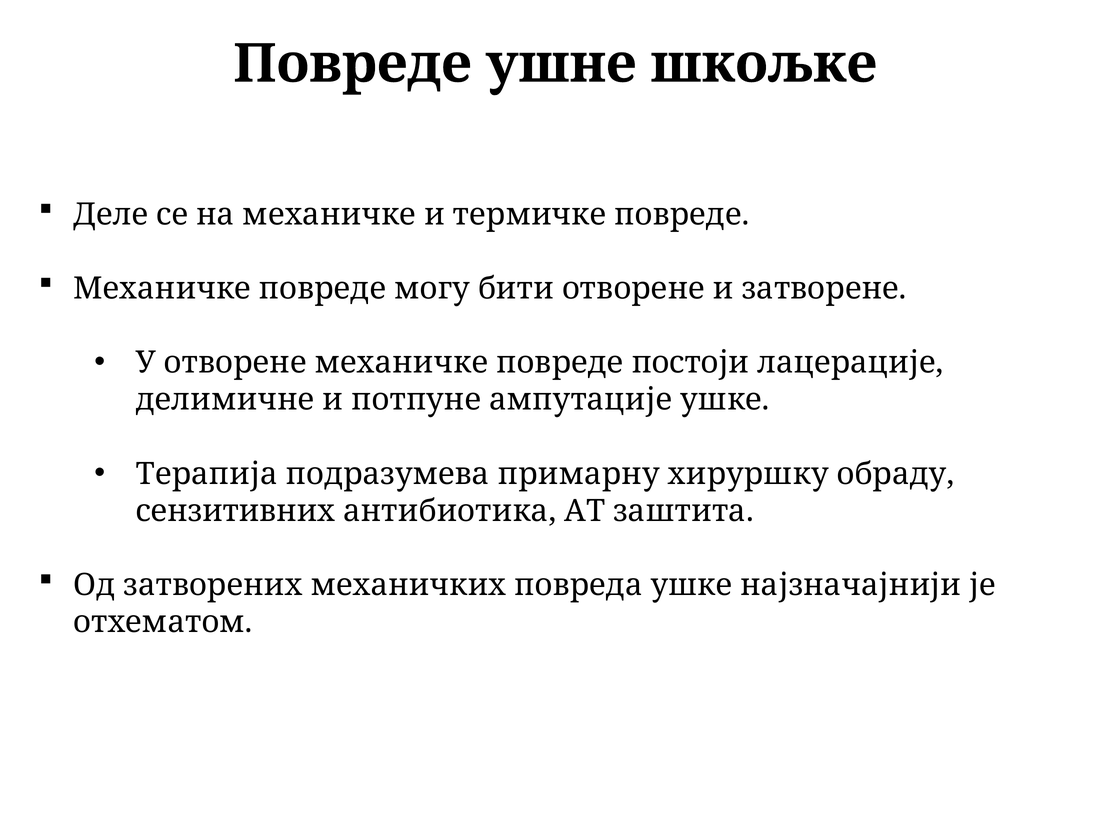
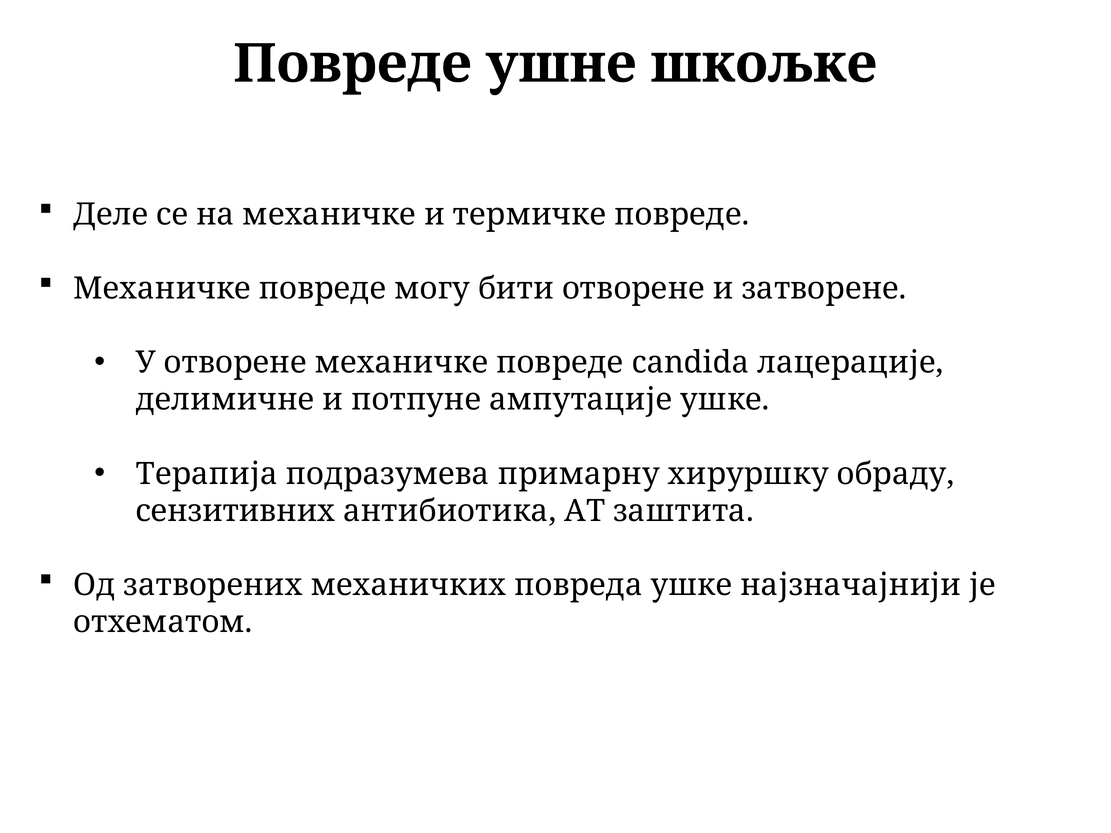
постоји: постоји -> candida (690, 363)
